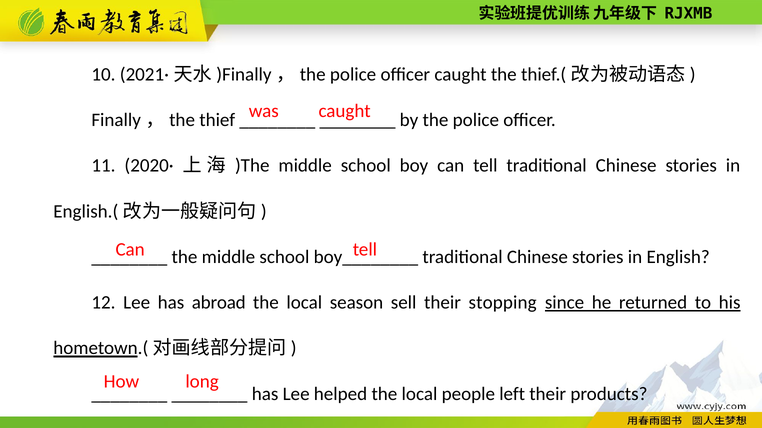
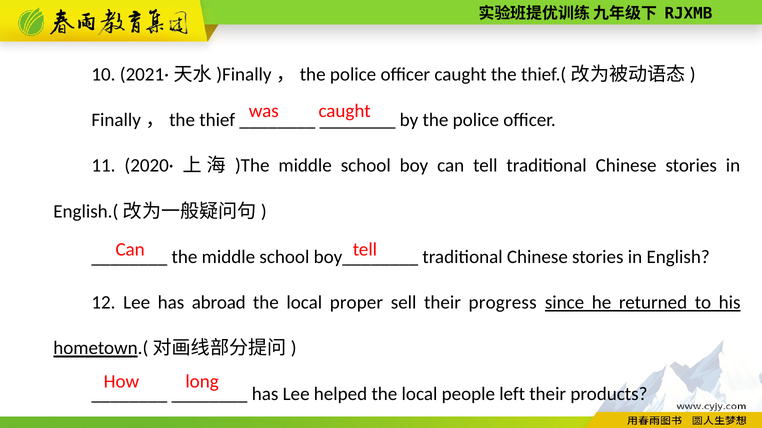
season: season -> proper (356, 303)
stopping: stopping -> progress (503, 303)
